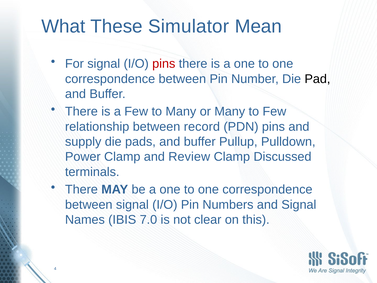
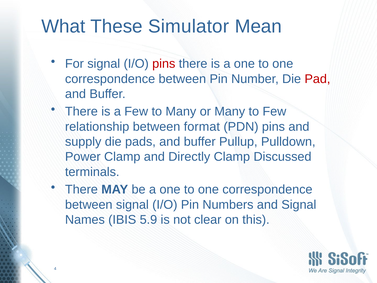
Pad colour: black -> red (317, 79)
record: record -> format (202, 127)
Review: Review -> Directly (189, 157)
7.0: 7.0 -> 5.9 (148, 220)
